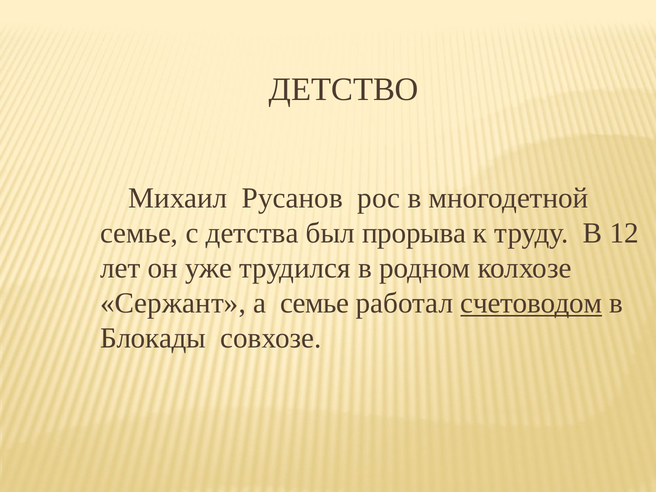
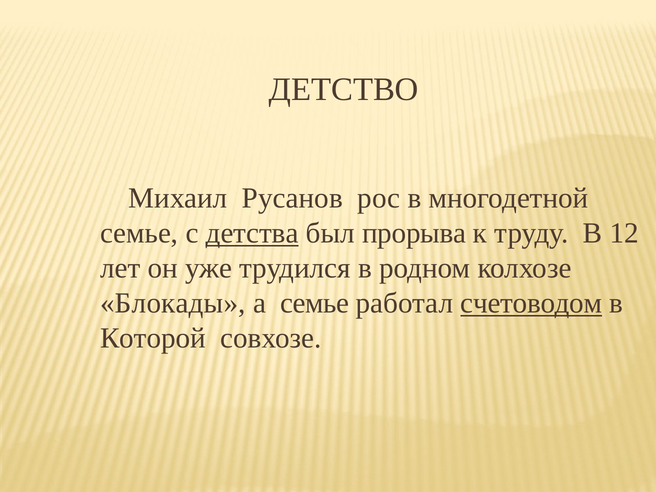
детства underline: none -> present (252, 233)
Сержант: Сержант -> Блокады (173, 303)
Блокады: Блокады -> Которой (153, 338)
